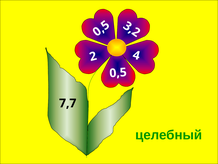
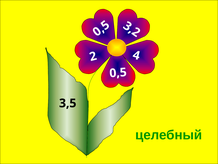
7,7: 7,7 -> 3,5 (68, 103)
